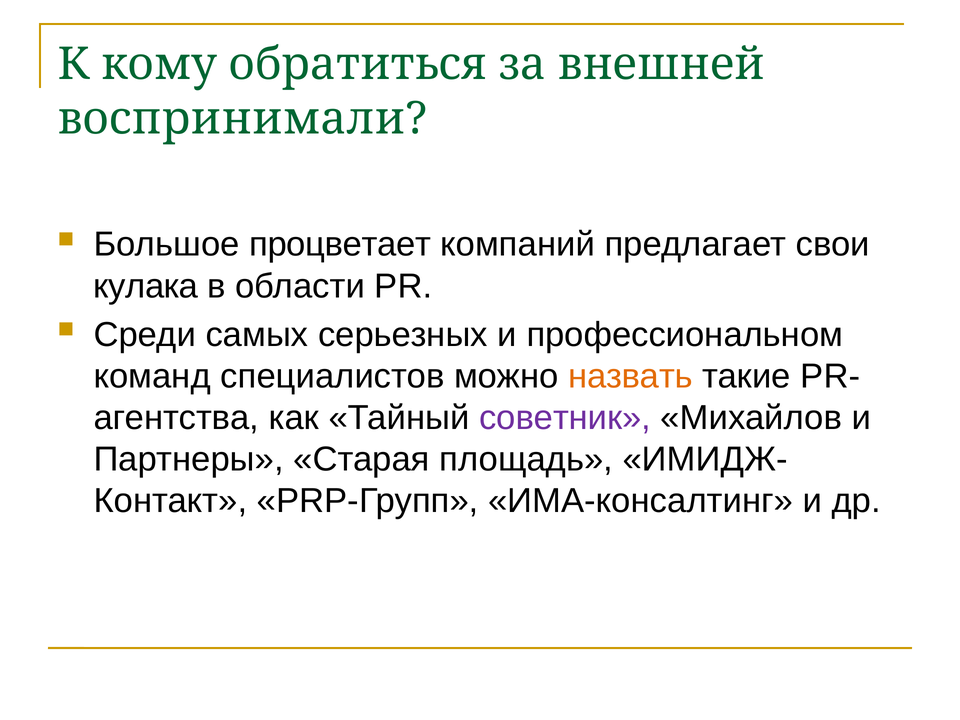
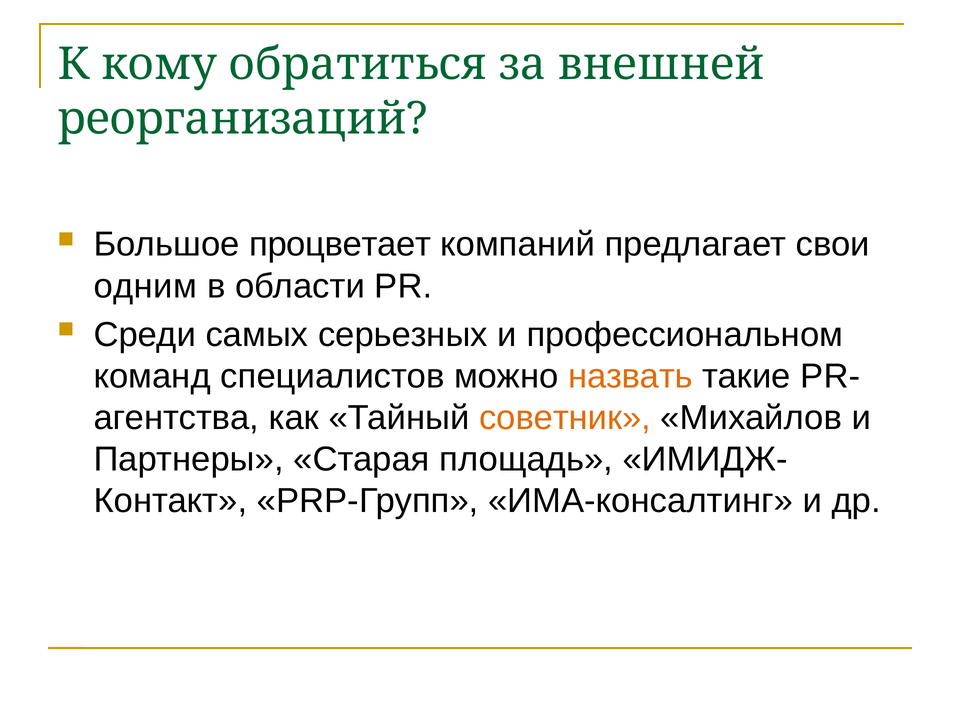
воспринимали: воспринимали -> реорганизаций (243, 119)
кулака: кулака -> одним (145, 286)
советник colour: purple -> orange (565, 418)
